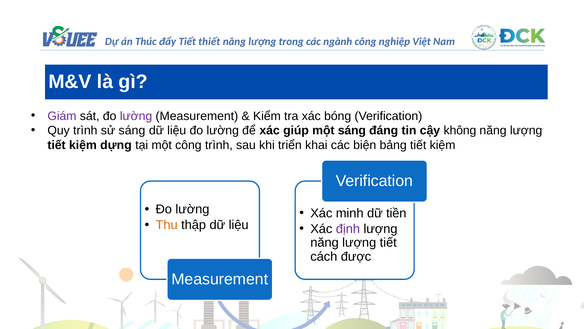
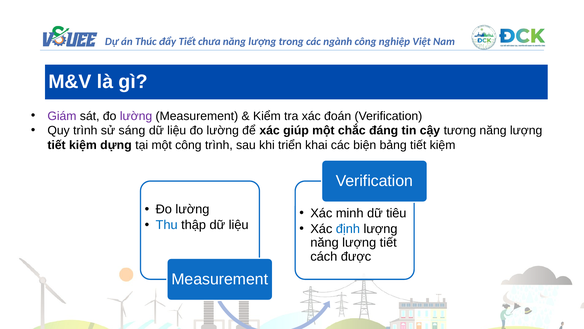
thiết: thiết -> chưa (209, 41)
bóng: bóng -> đoán (338, 116)
một sáng: sáng -> chắc (352, 130)
không: không -> tương (460, 130)
tiền: tiền -> tiêu (396, 213)
Thu colour: orange -> blue (167, 225)
định colour: purple -> blue (348, 229)
